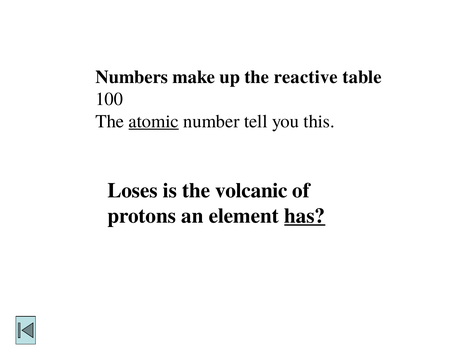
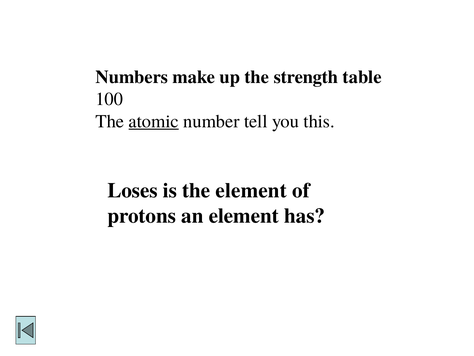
reactive: reactive -> strength (306, 77)
the volcanic: volcanic -> element (251, 190)
has underline: present -> none (305, 216)
